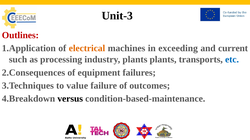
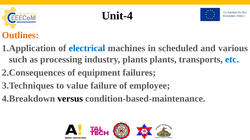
Unit-3: Unit-3 -> Unit-4 (117, 16)
Outlines colour: red -> orange (20, 35)
electrical colour: orange -> blue (87, 48)
exceeding: exceeding -> scheduled (178, 48)
current: current -> various (233, 48)
outcomes: outcomes -> employee (150, 86)
